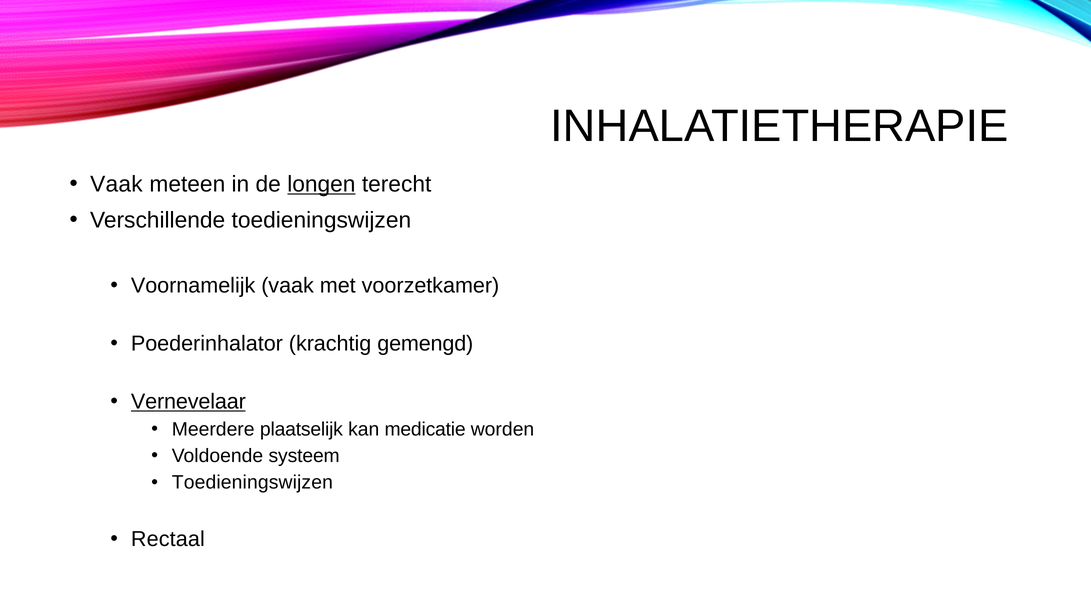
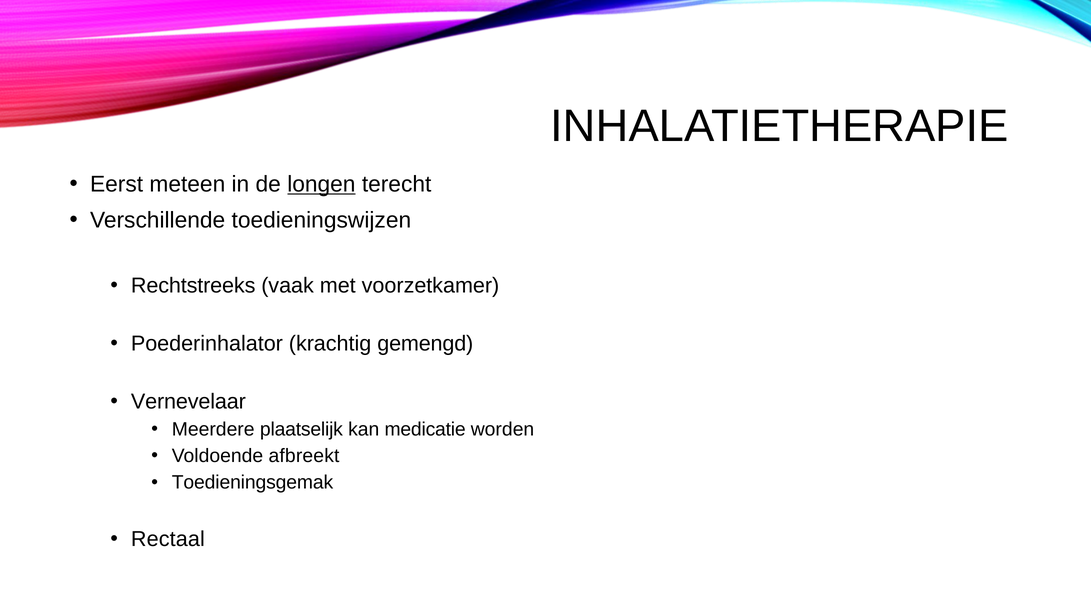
Vaak: Vaak -> Eerst (117, 184)
Voornamelijk: Voornamelijk -> Rechtstreeks (193, 286)
Vernevelaar underline: present -> none (188, 401)
systeem: systeem -> afbreekt (304, 456)
Toedieningswijzen: Toedieningswijzen -> Toedieningsgemak (253, 482)
